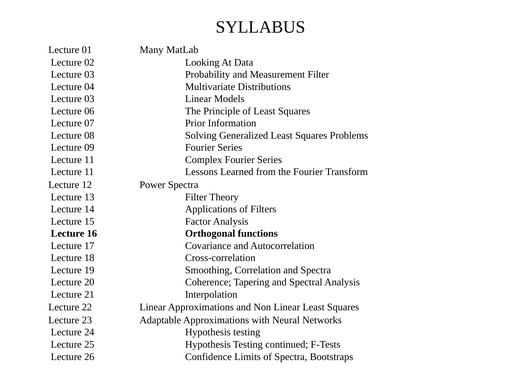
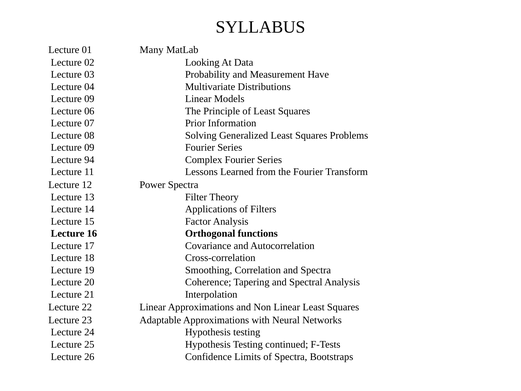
Measurement Filter: Filter -> Have (318, 75)
03: 03 -> 09 (89, 99)
11: 11 -> 94 (89, 160)
